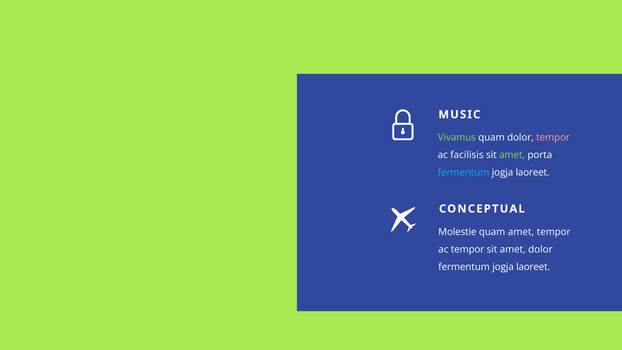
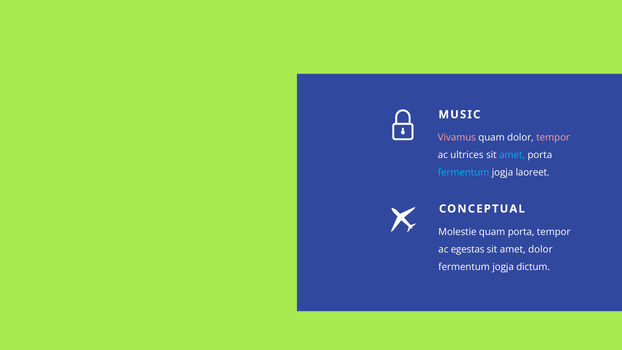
Vivamus colour: light green -> pink (457, 138)
facilisis: facilisis -> ultrices (467, 155)
amet colour: light green -> light blue (512, 155)
quam amet: amet -> porta (521, 232)
ac tempor: tempor -> egestas (468, 249)
laoreet: laoreet -> dictum (533, 267)
